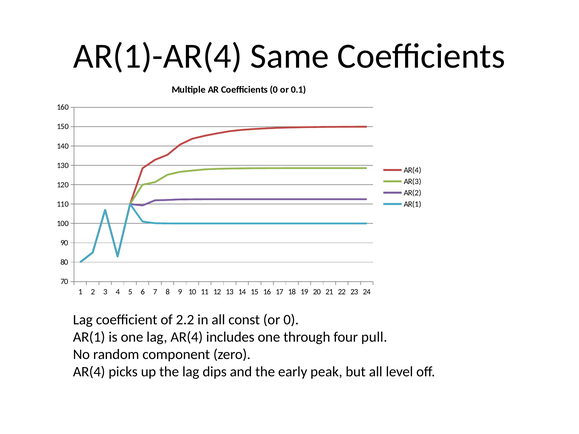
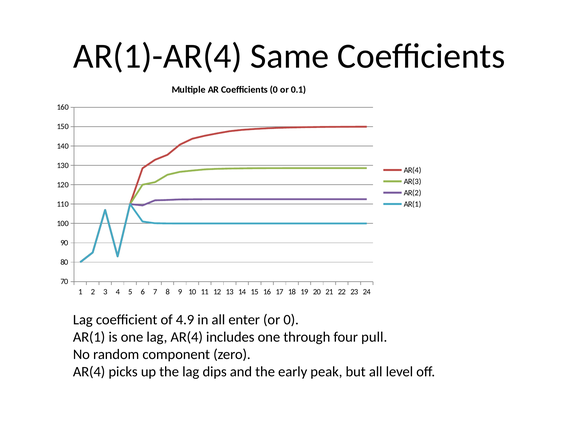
2.2: 2.2 -> 4.9 (185, 320)
const: const -> enter (244, 320)
